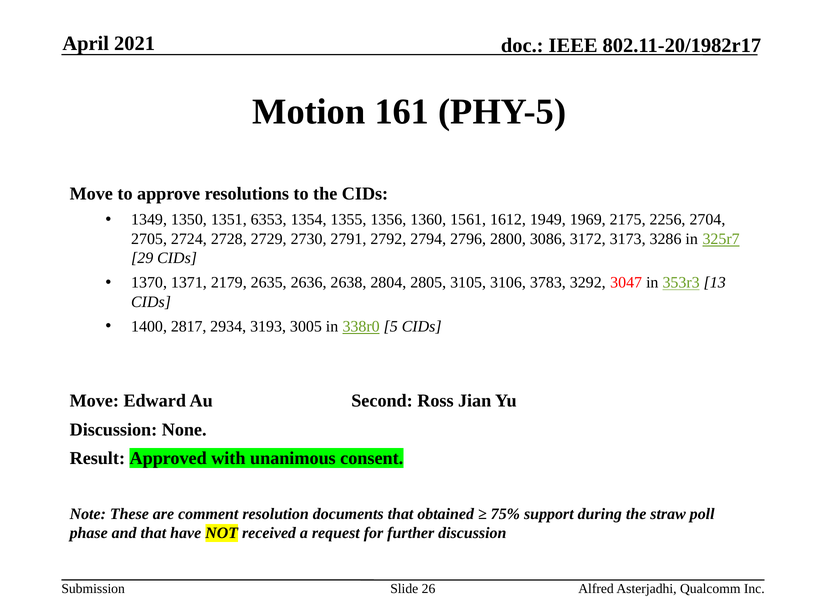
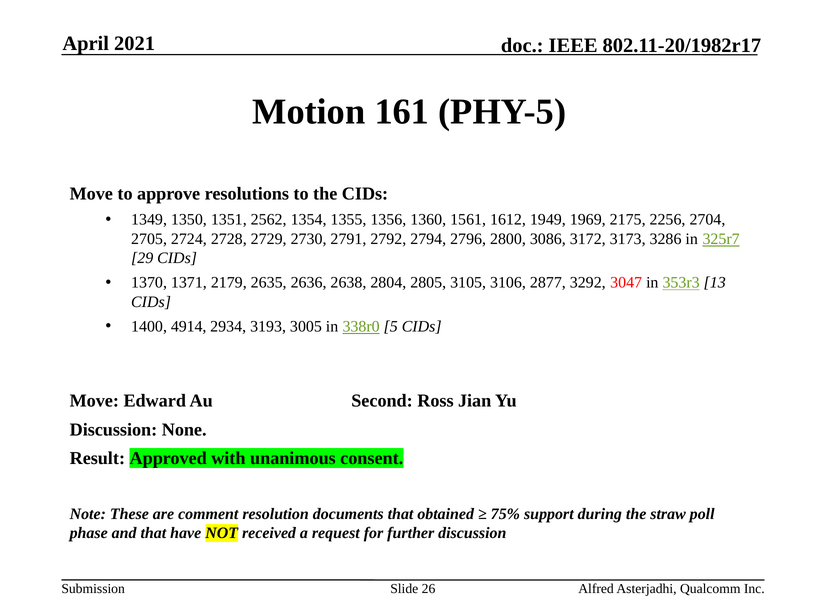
6353: 6353 -> 2562 (269, 220)
3783: 3783 -> 2877 (548, 283)
2817: 2817 -> 4914 (189, 327)
